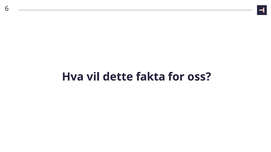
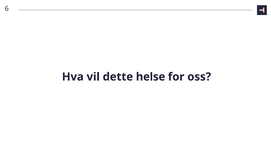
fakta: fakta -> helse (151, 77)
